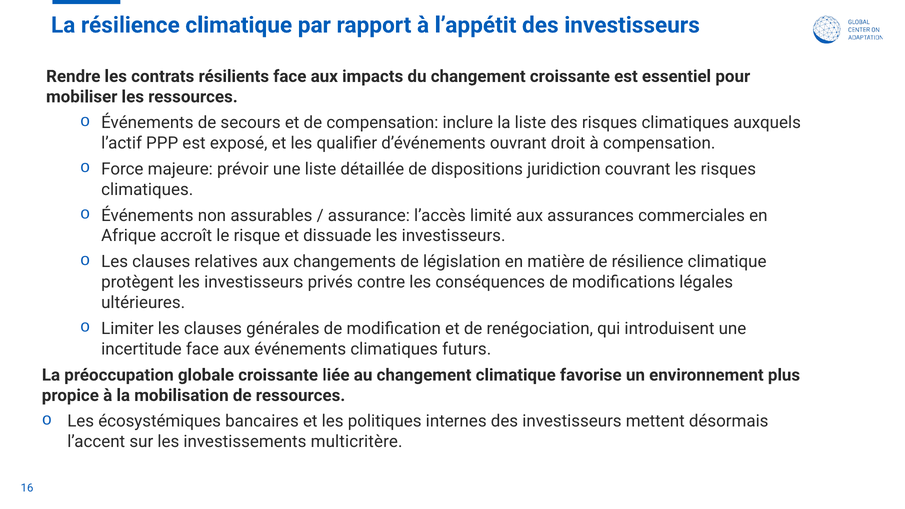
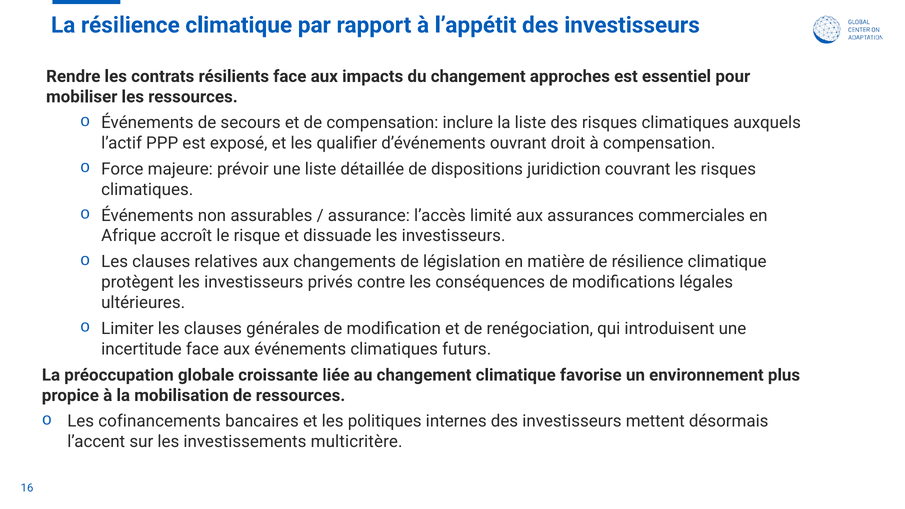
changement croissante: croissante -> approches (570, 76)
écosystémiques: écosystémiques -> cofinancements (160, 421)
